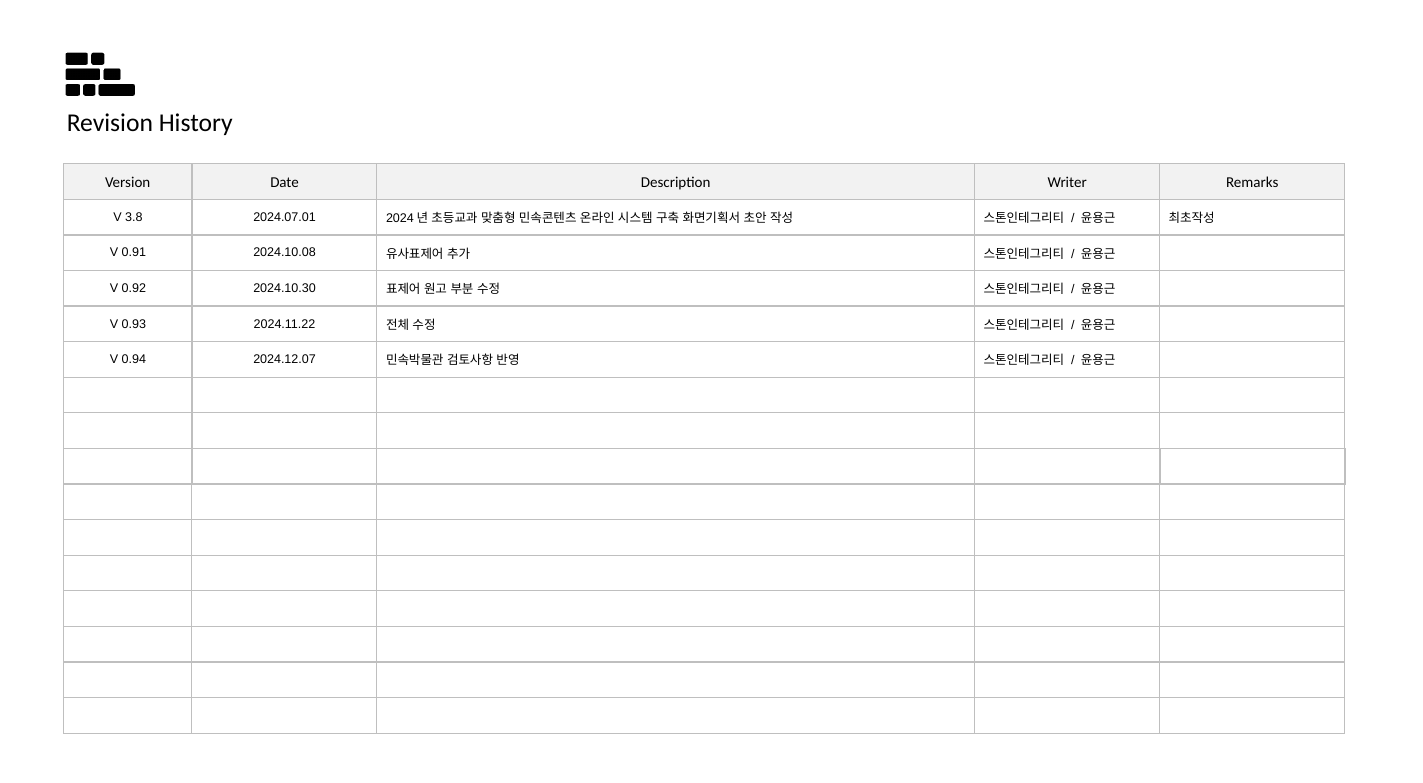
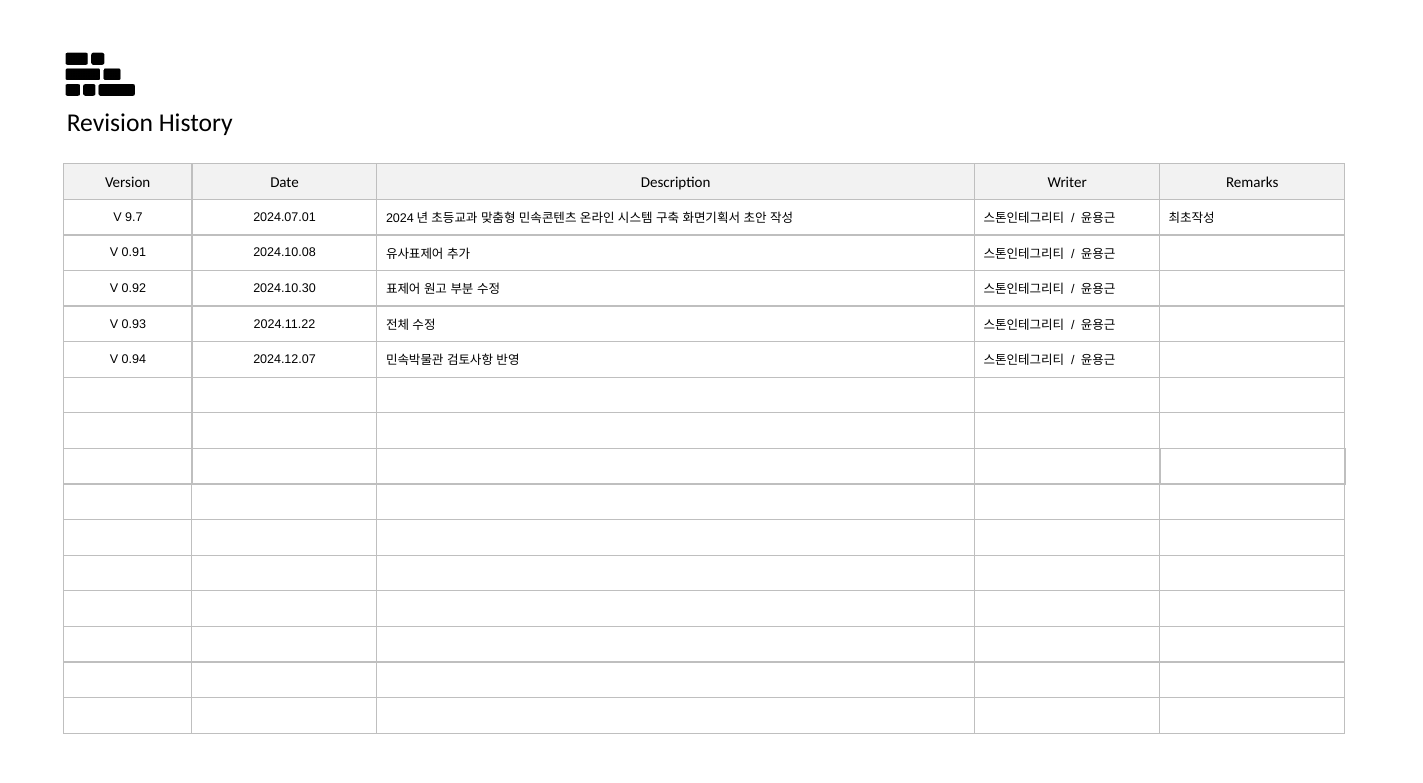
3.8: 3.8 -> 9.7 (134, 217)
